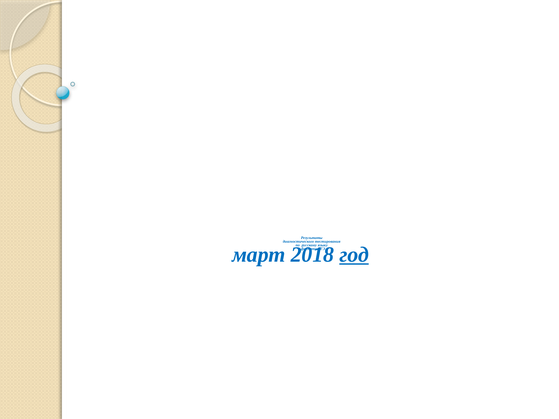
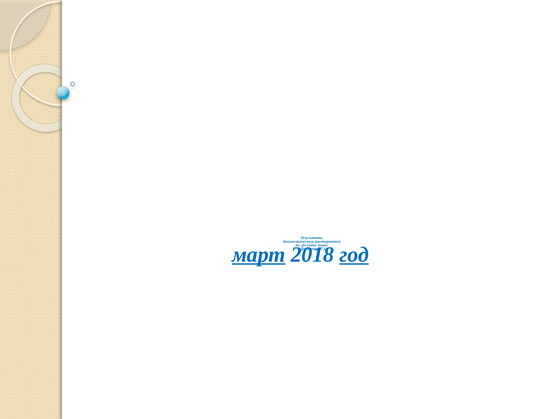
март underline: none -> present (259, 255)
